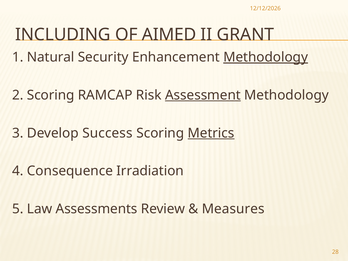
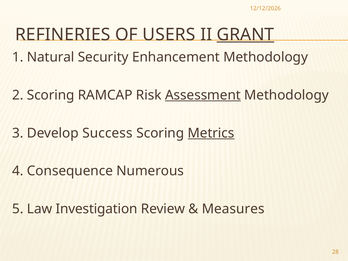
INCLUDING: INCLUDING -> REFINERIES (63, 35)
AIMED: AIMED -> USERS (169, 35)
GRANT underline: none -> present (245, 35)
Methodology underline: present -> none (266, 57)
Irradiation: Irradiation -> Numerous (150, 171)
Assessments: Assessments -> Investigation (97, 209)
